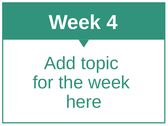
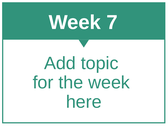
4: 4 -> 7 (112, 22)
